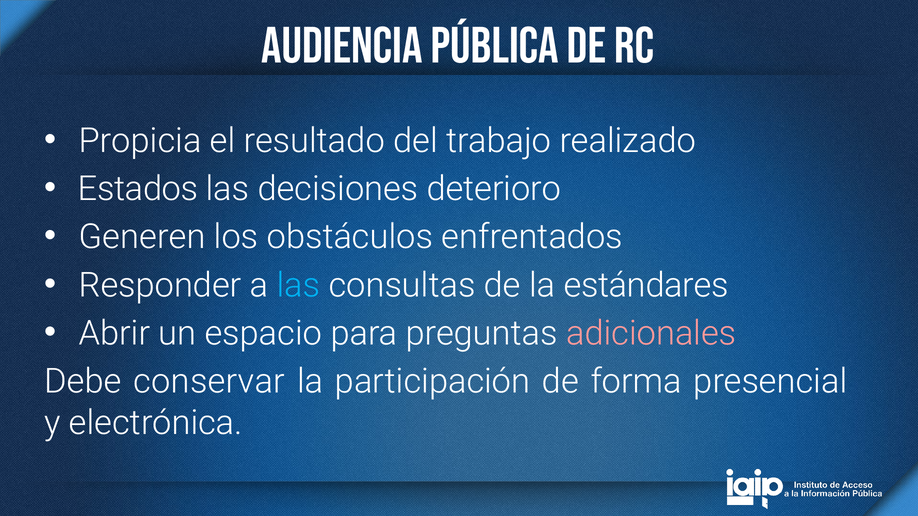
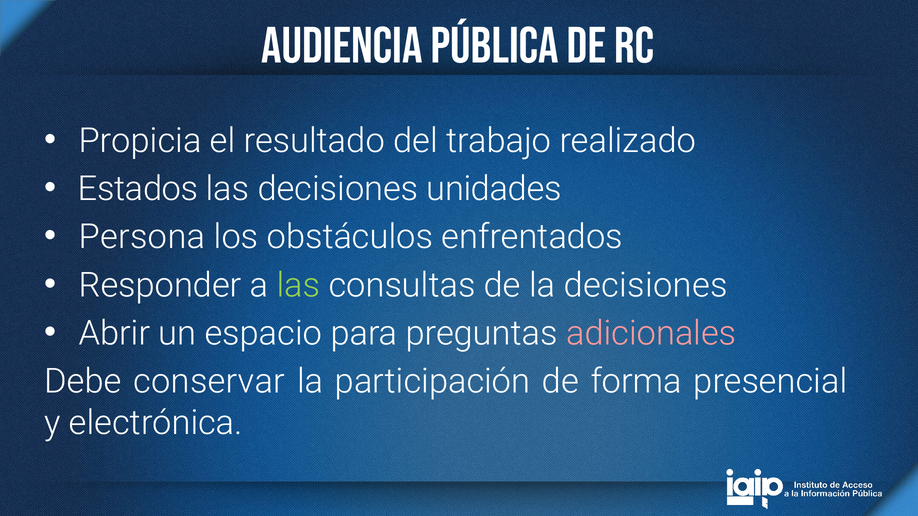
deterioro: deterioro -> unidades (494, 189)
Generen: Generen -> Persona (142, 237)
las colour: light blue -> light green (298, 285)
la estándares: estándares -> decisiones (646, 285)
